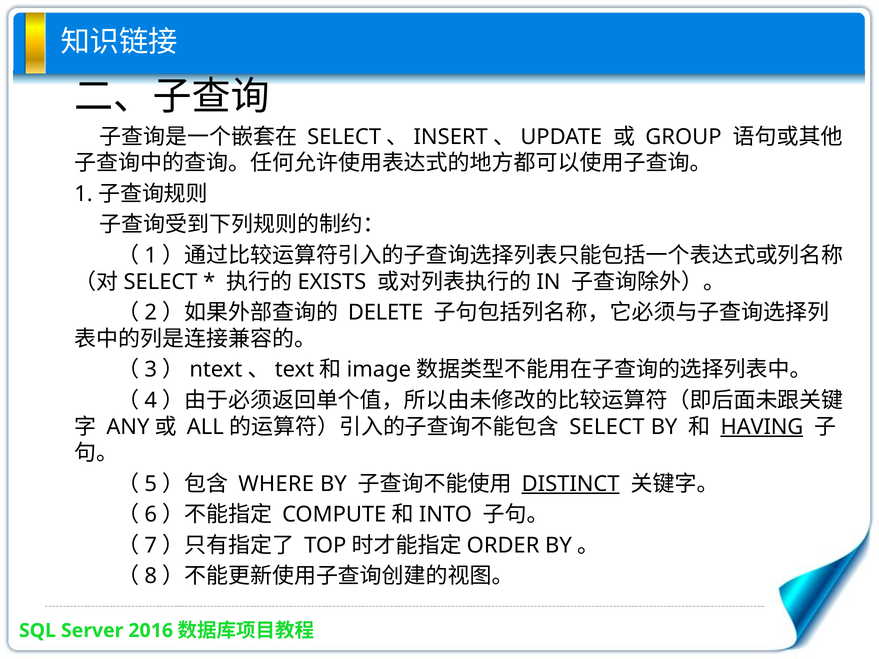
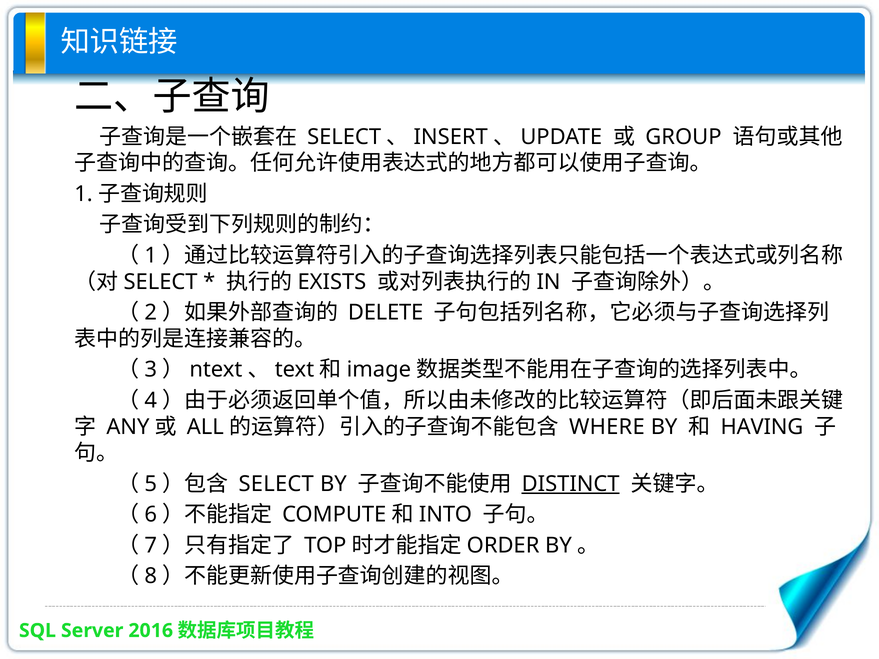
SELECT: SELECT -> WHERE (607, 427)
HAVING underline: present -> none (762, 427)
WHERE: WHERE -> SELECT (276, 484)
